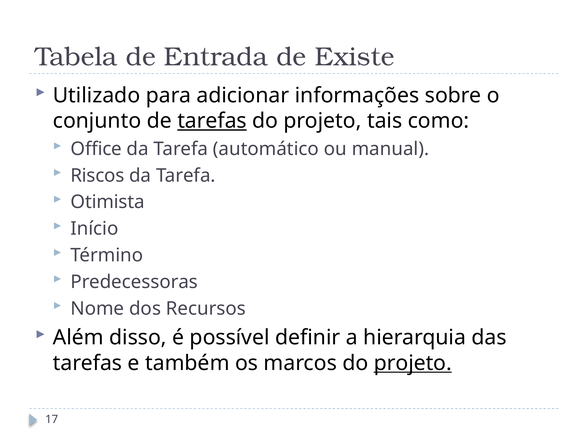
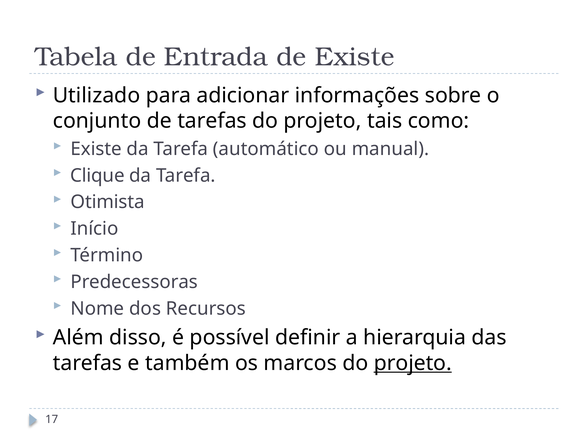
tarefas underline: present -> none (212, 121)
Office: Office -> Existe (96, 149)
Riscos: Riscos -> Clique (97, 175)
